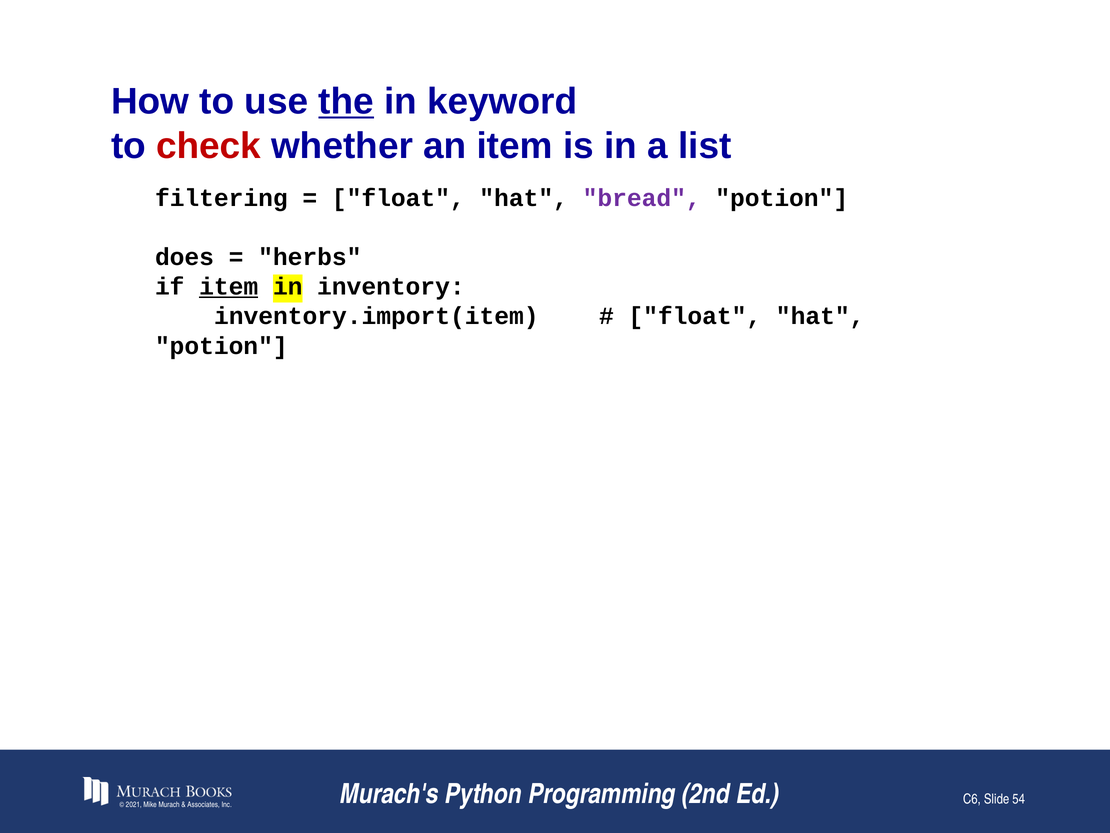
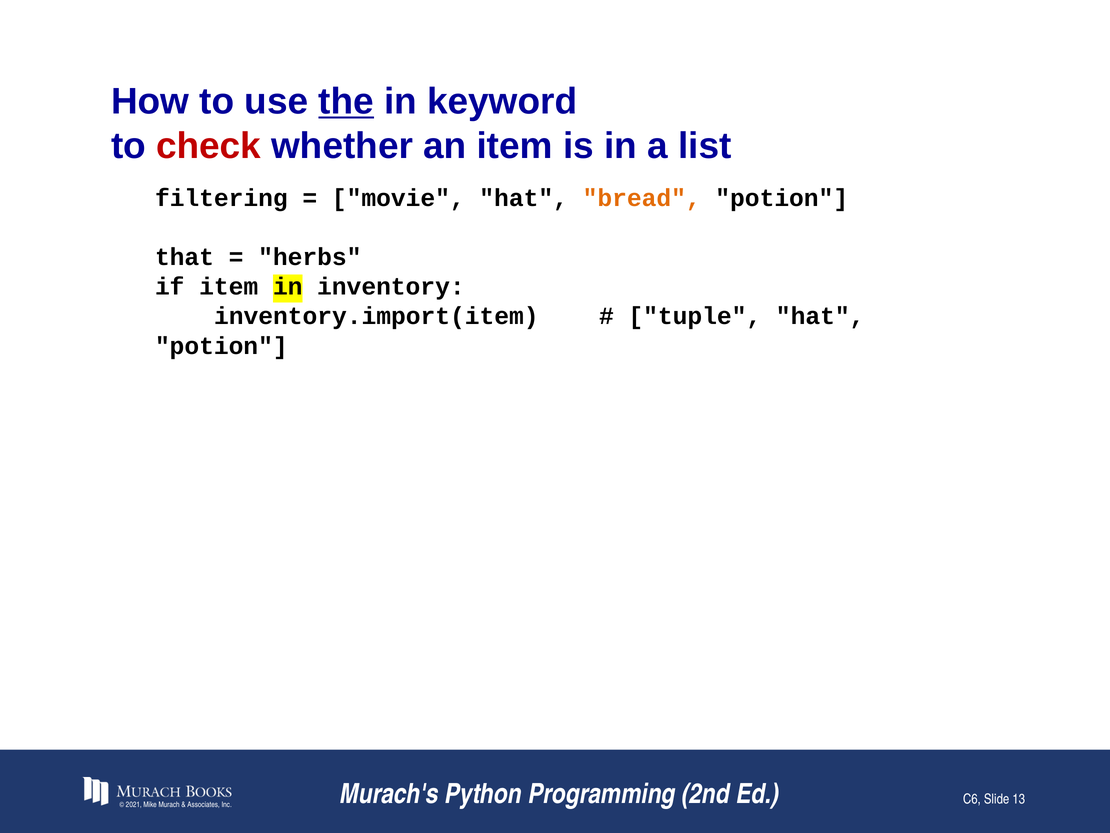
float: float -> movie (398, 198)
bread colour: purple -> orange (642, 198)
does: does -> that (185, 257)
item underline: present -> none (229, 287)
float: float -> tuple (695, 316)
54: 54 -> 13 (1019, 799)
